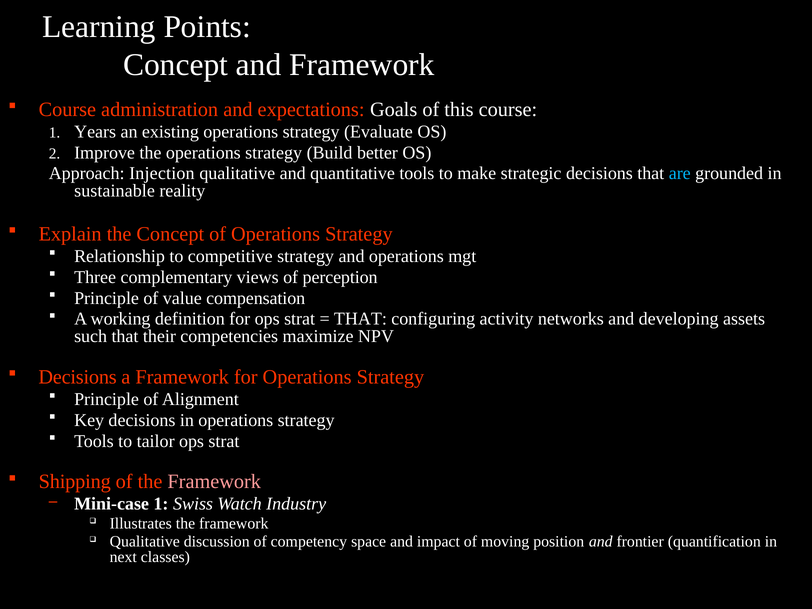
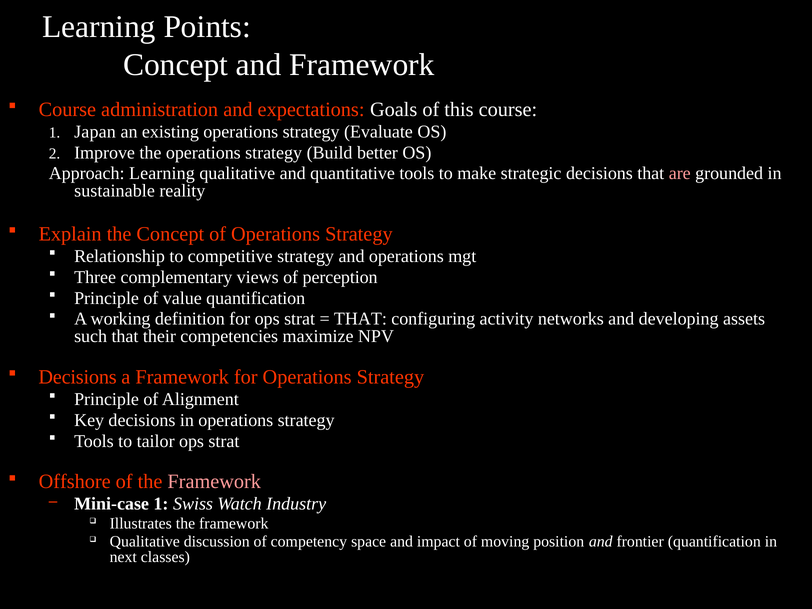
Years: Years -> Japan (95, 132)
Approach Injection: Injection -> Learning (162, 173)
are colour: light blue -> pink (680, 173)
value compensation: compensation -> quantification (256, 298)
Shipping: Shipping -> Offshore (75, 482)
